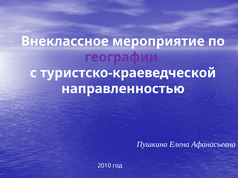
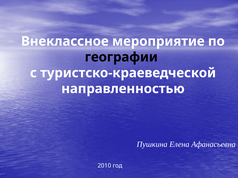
географии colour: purple -> black (121, 57)
